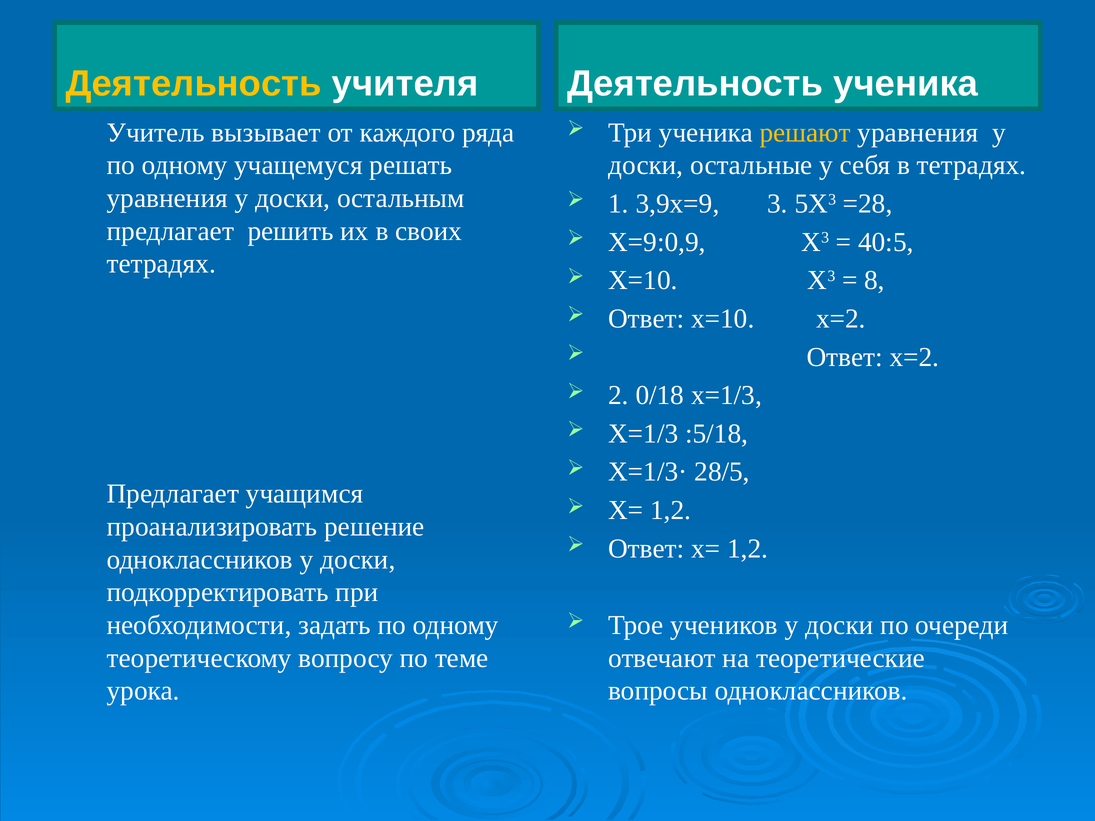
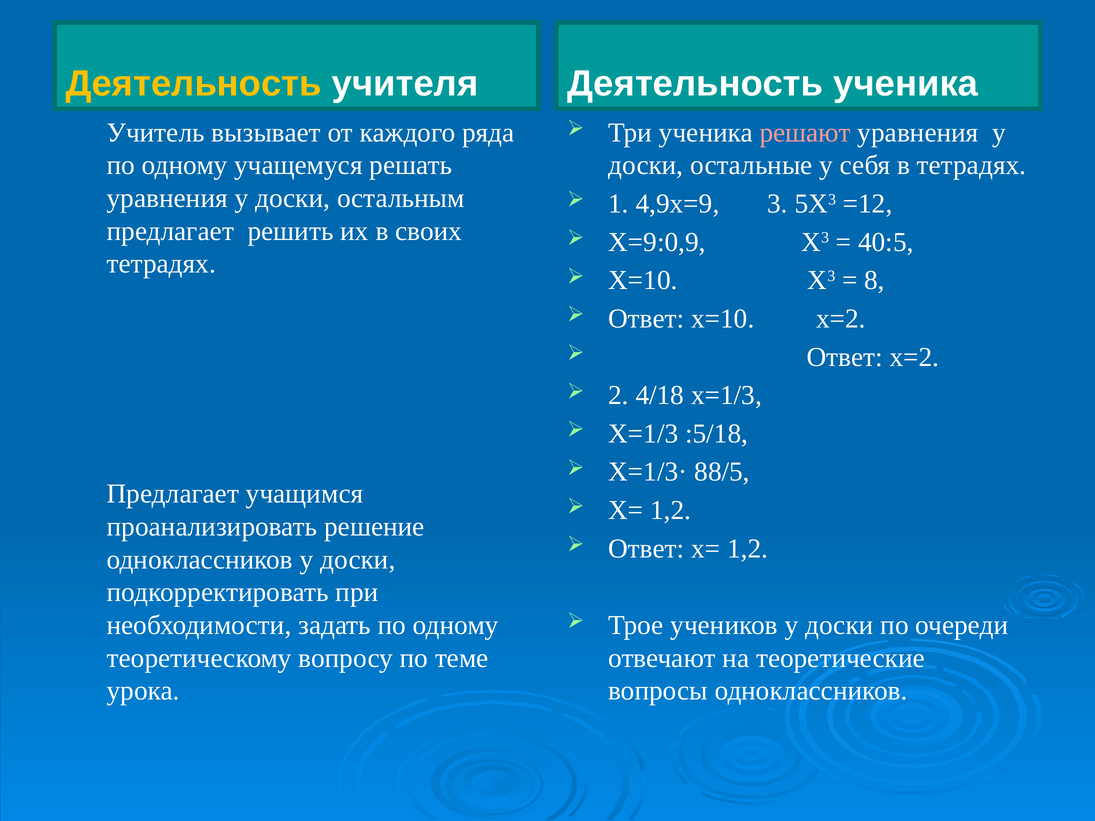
решают colour: yellow -> pink (805, 133)
3,9х=9: 3,9х=9 -> 4,9х=9 (678, 204)
=28: =28 -> =12 (868, 204)
0/18: 0/18 -> 4/18 (660, 395)
28/5: 28/5 -> 88/5 (722, 472)
